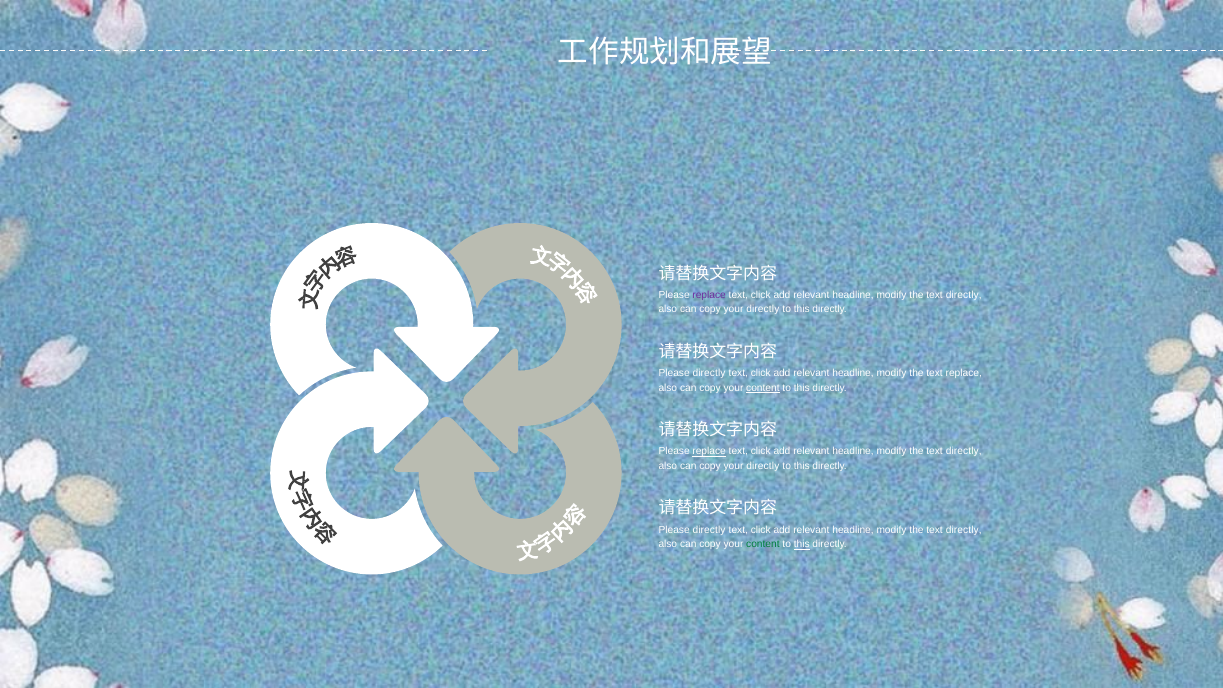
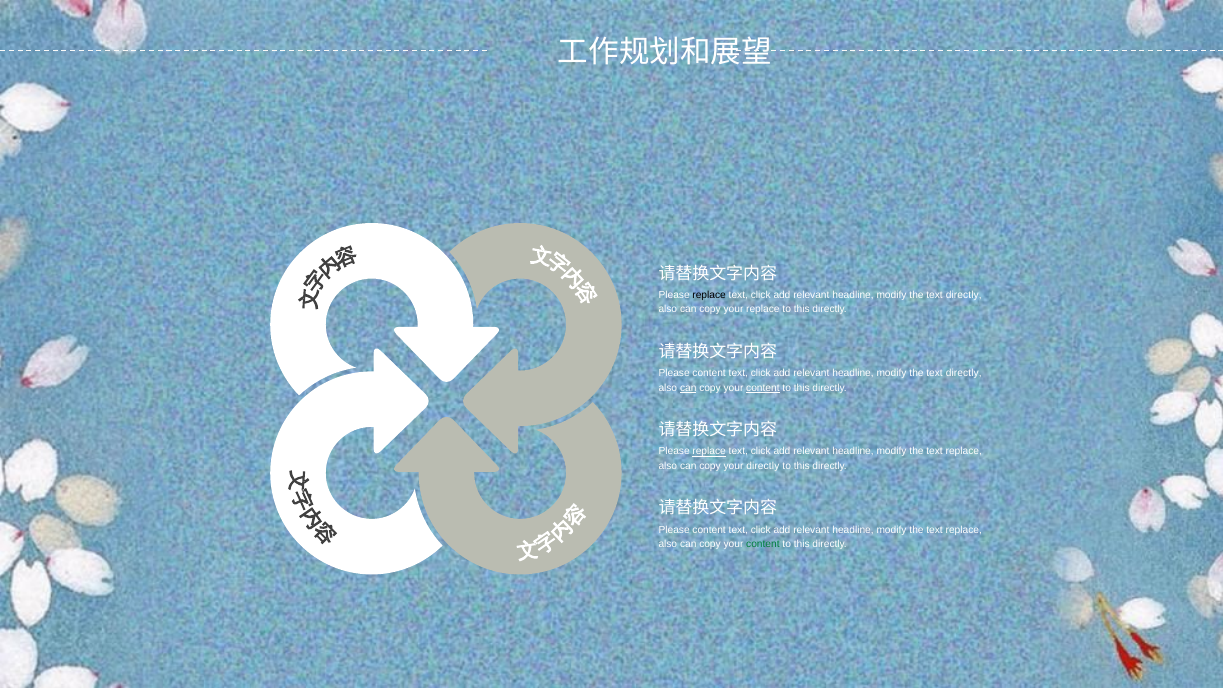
replace colour: purple -> black (709, 295)
directly: directly -> replace (763, 310)
directly: directly -> content (709, 373)
replace: replace -> directly (964, 373)
can underline: none -> present (688, 388)
directly: directly -> replace (964, 452)
directly: directly -> content (709, 530)
directly: directly -> replace (964, 530)
this underline: present -> none (802, 545)
